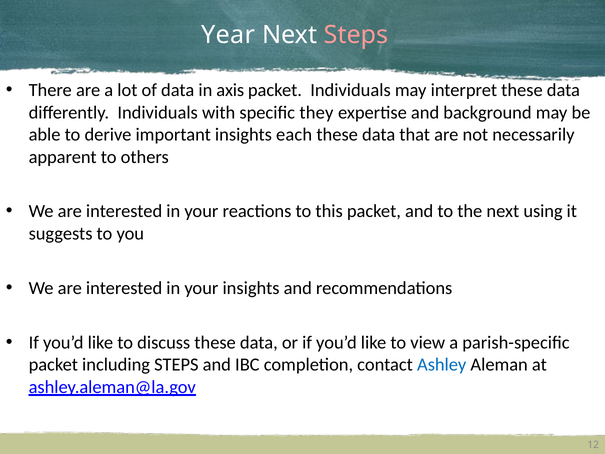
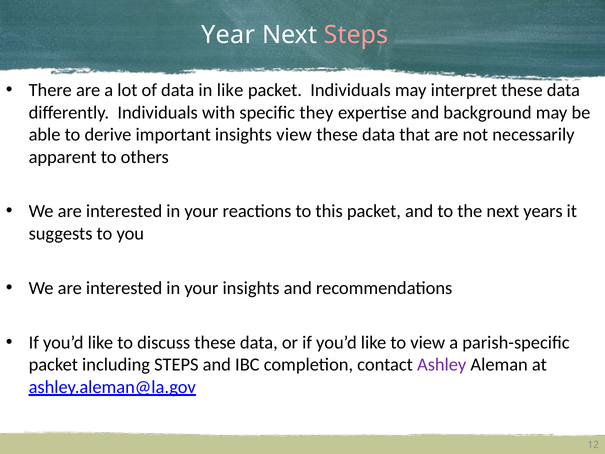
in axis: axis -> like (230, 90)
insights each: each -> view (294, 135)
using: using -> years (543, 211)
Ashley colour: blue -> purple (442, 365)
